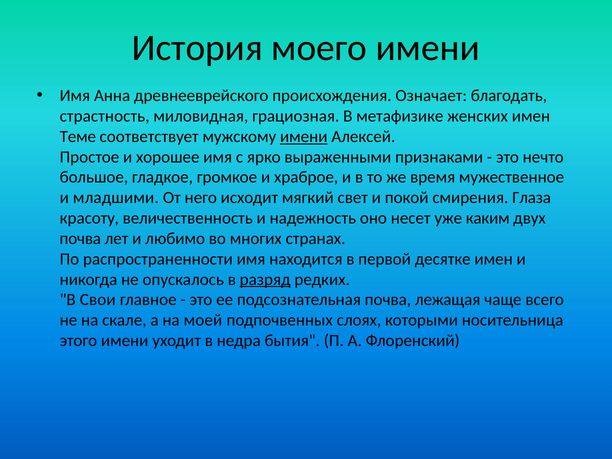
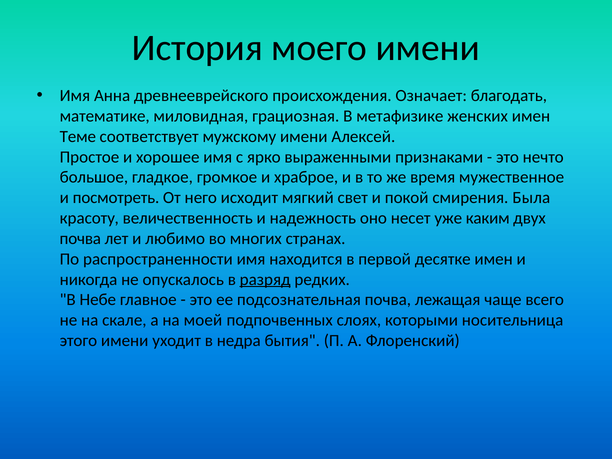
страстность: страстность -> математике (105, 116)
имени underline: present -> none (304, 137)
младшими: младшими -> посмотреть (116, 198)
Глаза: Глаза -> Была (531, 198)
Свои: Свои -> Небе (98, 300)
